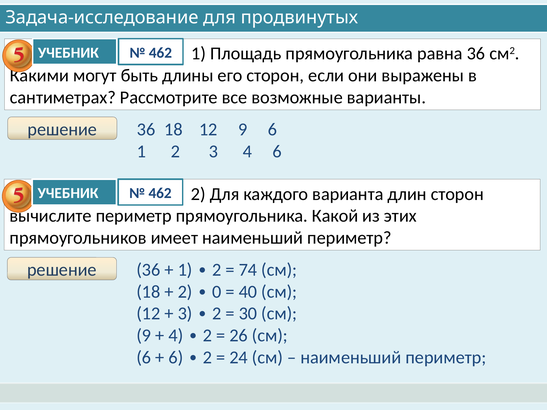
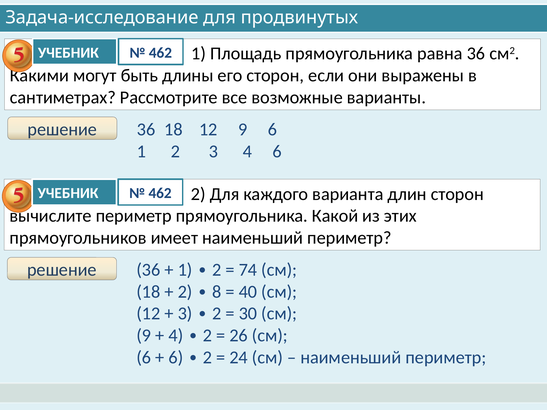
0: 0 -> 8 (217, 292)
